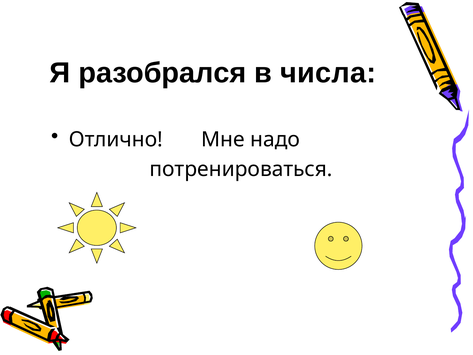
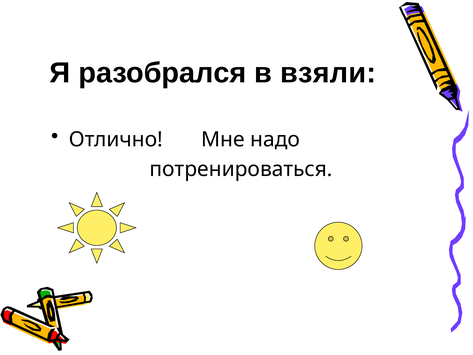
числа: числа -> взяли (328, 73)
